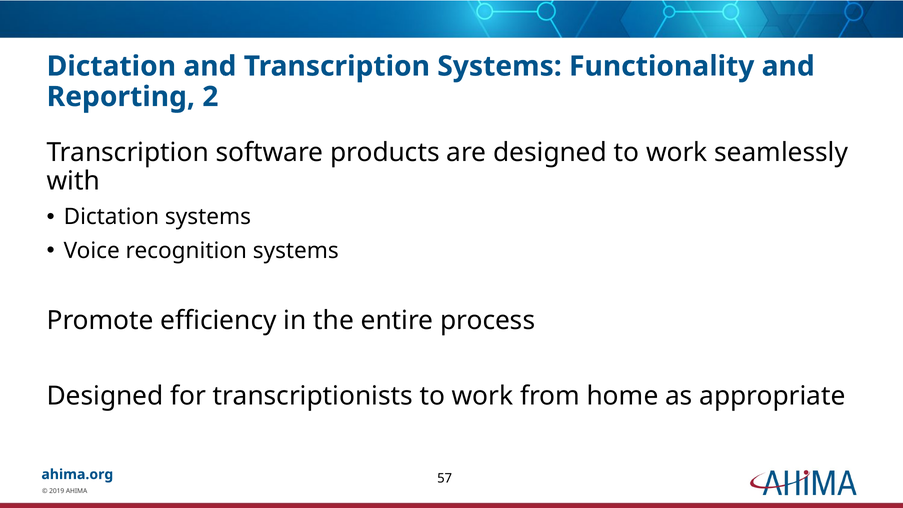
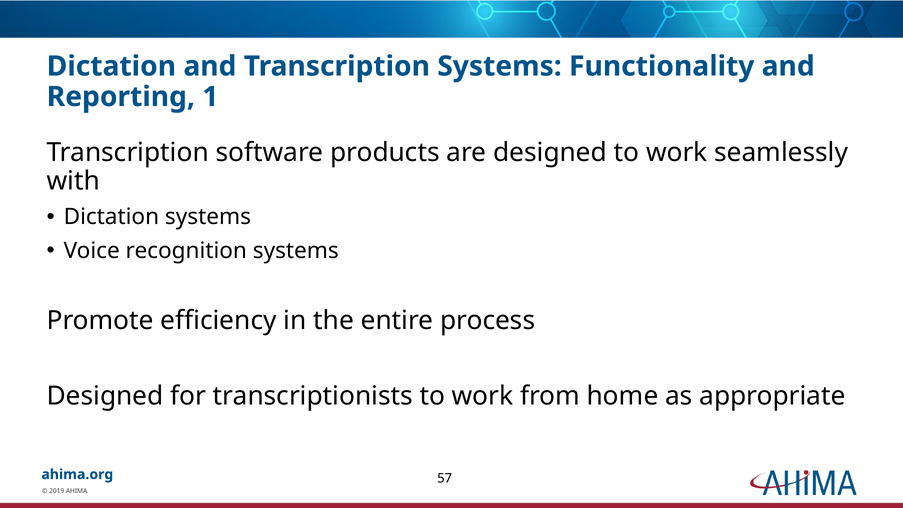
2: 2 -> 1 (210, 97)
